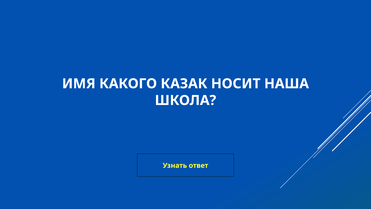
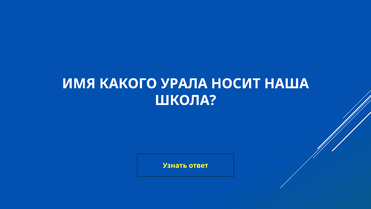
КАЗАК: КАЗАК -> УРАЛА (184, 84)
